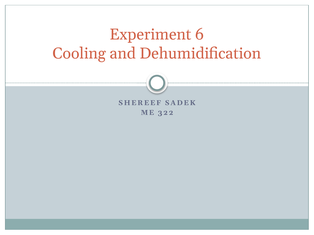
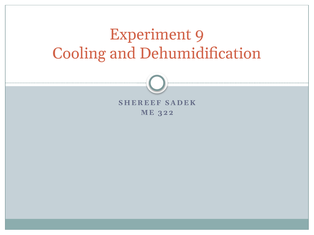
6: 6 -> 9 (200, 35)
